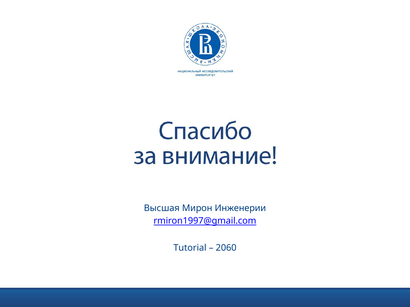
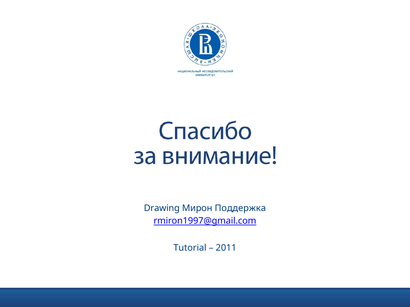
Высшая: Высшая -> Drawing (162, 209)
Инженерии: Инженерии -> Поддержка (240, 209)
2060: 2060 -> 2011 (226, 248)
